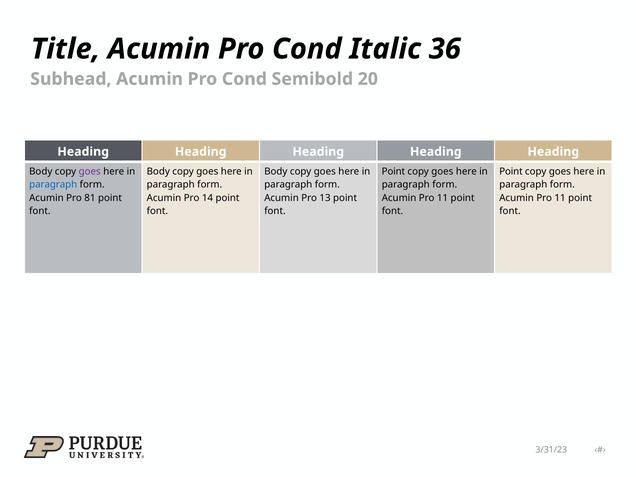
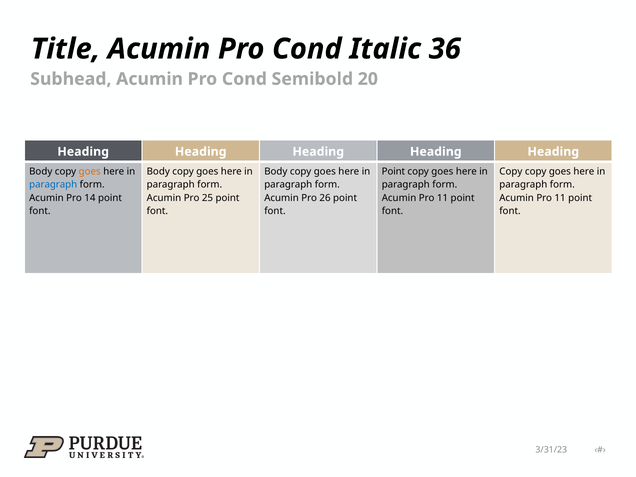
goes colour: purple -> orange (90, 171)
Point: Point -> Copy (511, 171)
81: 81 -> 14 (90, 198)
14: 14 -> 25 (207, 198)
13: 13 -> 26 (325, 198)
